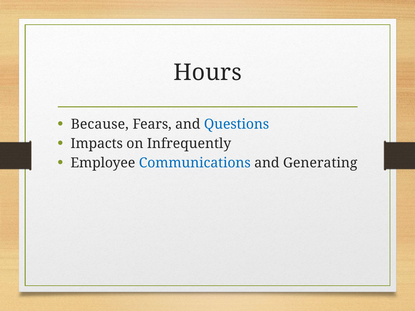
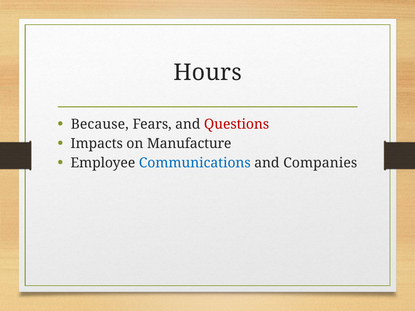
Questions colour: blue -> red (237, 124)
Infrequently: Infrequently -> Manufacture (189, 144)
Generating: Generating -> Companies (320, 163)
